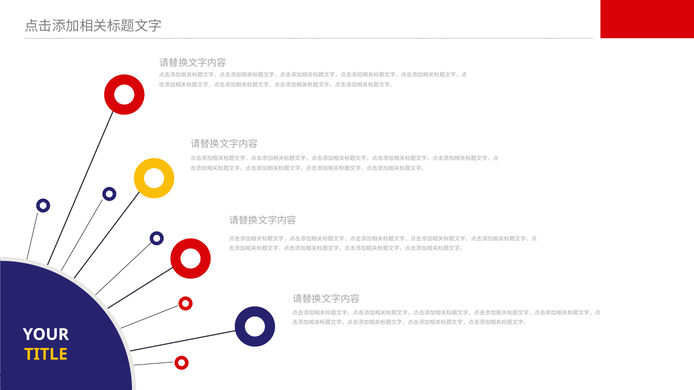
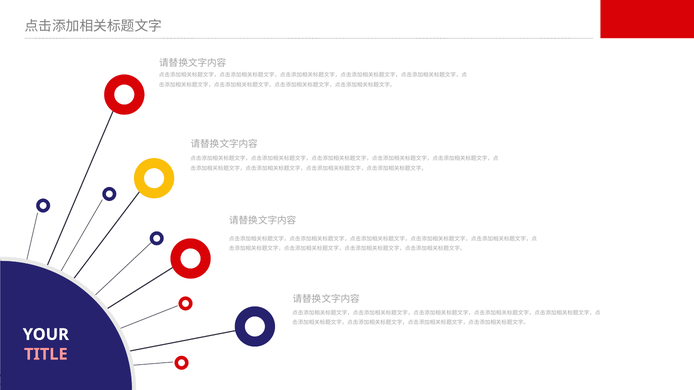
TITLE colour: yellow -> pink (46, 355)
